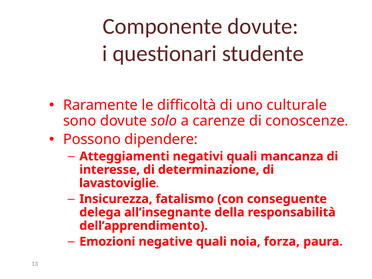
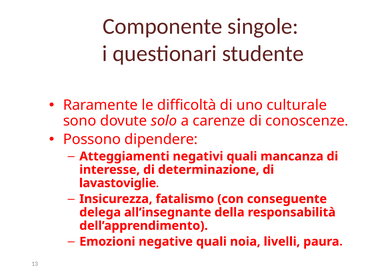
Componente dovute: dovute -> singole (263, 26)
forza: forza -> livelli (282, 242)
